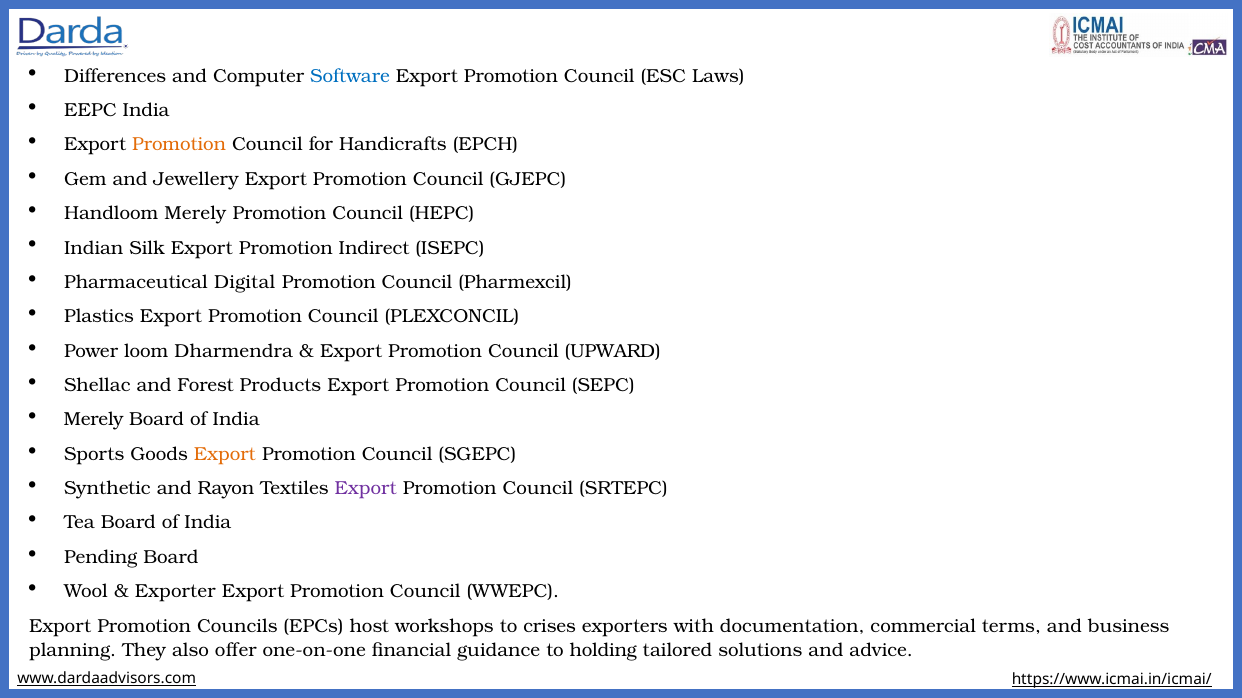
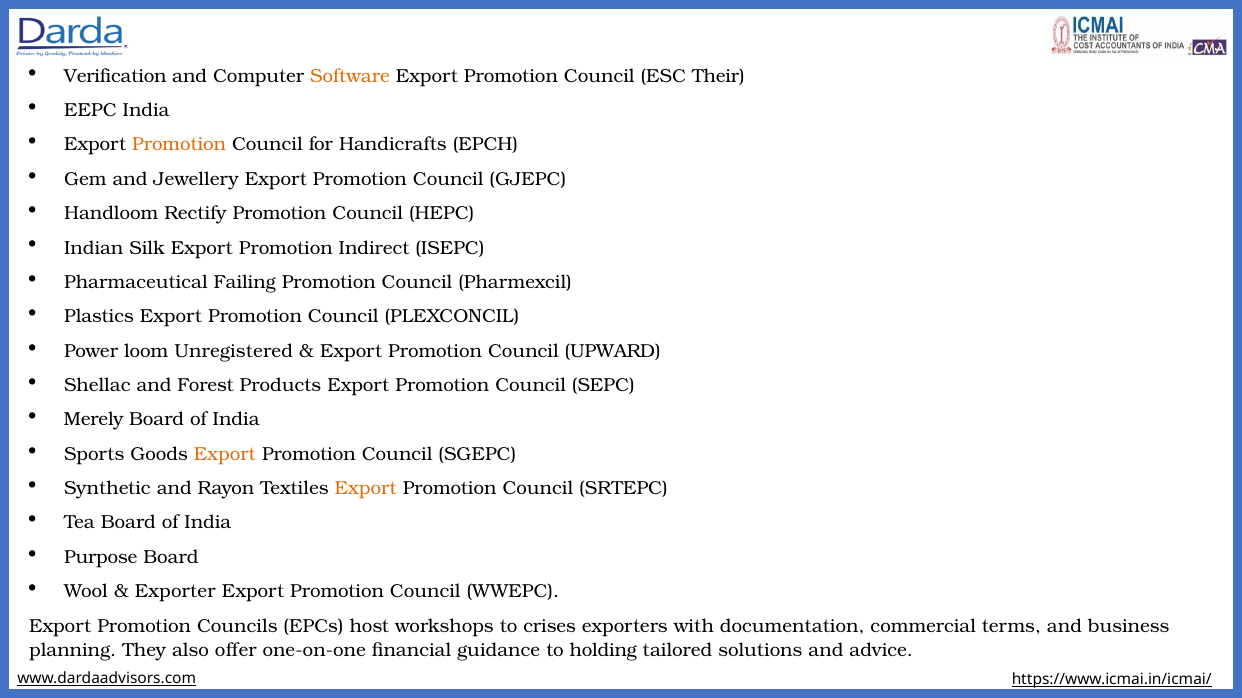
Differences: Differences -> Verification (115, 76)
Software colour: blue -> orange (350, 76)
Laws: Laws -> Their (718, 76)
Handloom Merely: Merely -> Rectify (195, 214)
Digital: Digital -> Failing (245, 282)
Dharmendra: Dharmendra -> Unregistered (234, 351)
Export colour: purple -> orange (366, 489)
Pending: Pending -> Purpose (101, 558)
